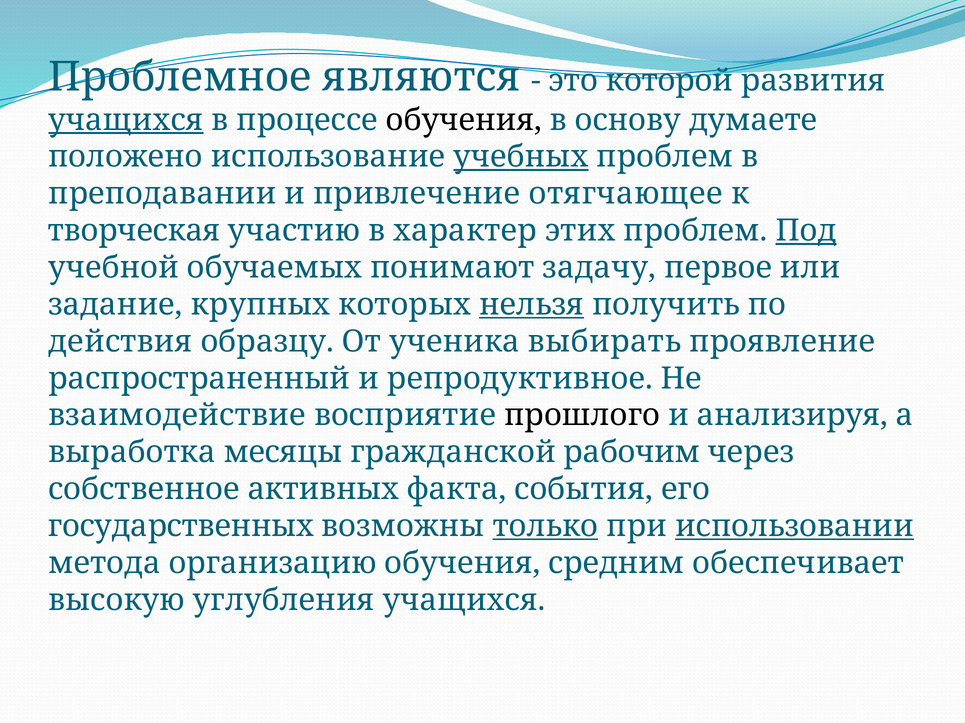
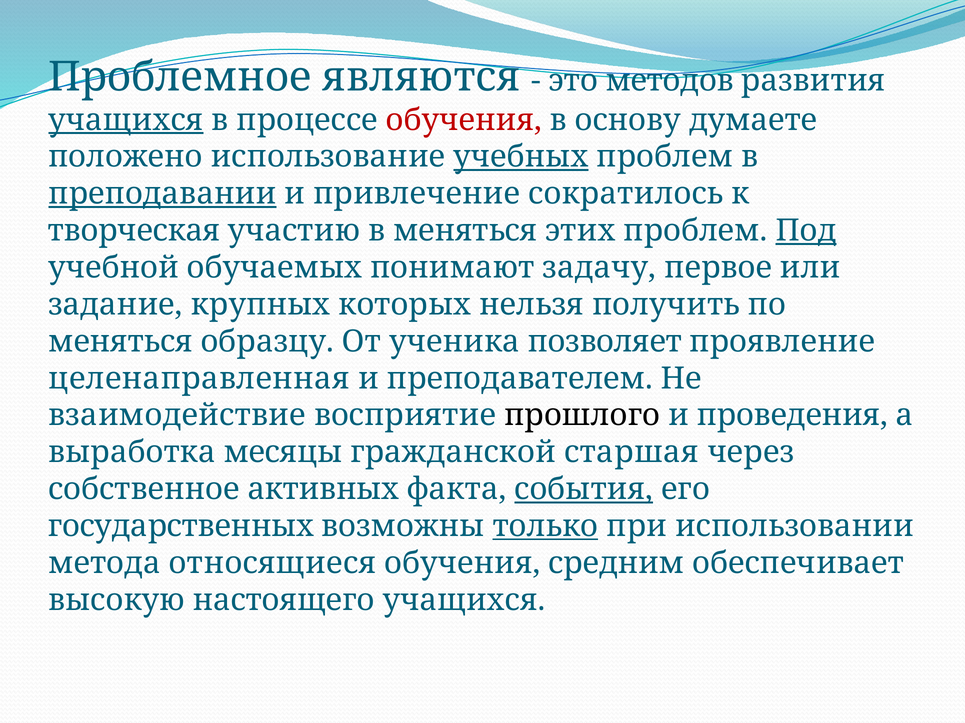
которой: которой -> методов (670, 81)
обучения colour: black -> red (464, 120)
преподавании underline: none -> present (162, 194)
отягчающее: отягчающее -> сократилось (626, 194)
в характер: характер -> меняться (465, 231)
нельзя underline: present -> none (532, 305)
действия: действия -> меняться (121, 342)
выбирать: выбирать -> позволяет (605, 342)
распространенный: распространенный -> целенаправленная (199, 379)
репродуктивное: репродуктивное -> преподавателем (520, 379)
анализируя: анализируя -> проведения (792, 416)
рабочим: рабочим -> старшая (632, 453)
события underline: none -> present (584, 490)
использовании underline: present -> none (795, 527)
организацию: организацию -> относящиеся (272, 564)
углубления: углубления -> настоящего (284, 601)
